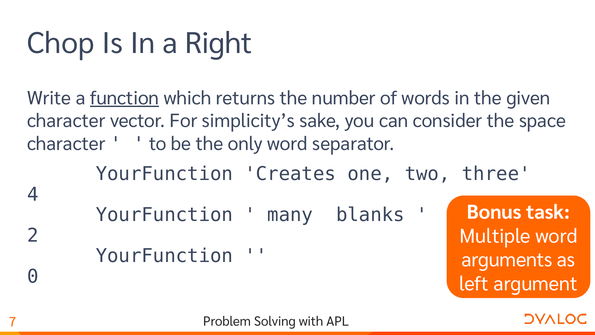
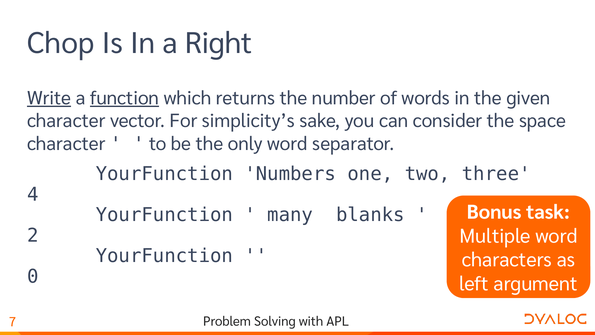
Write underline: none -> present (49, 98)
Creates: Creates -> Numbers (290, 174)
arguments: arguments -> characters (507, 260)
